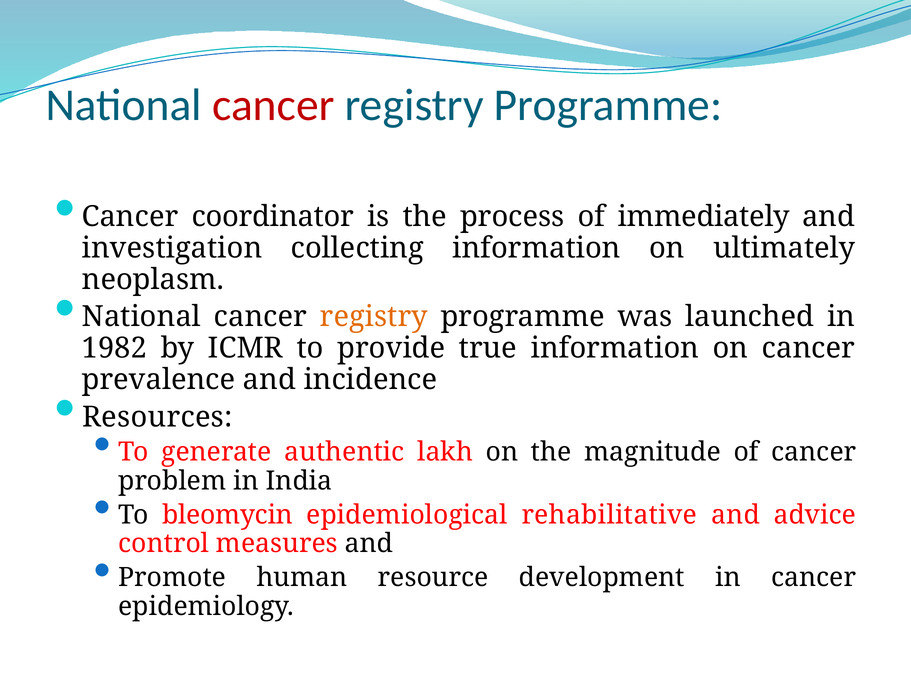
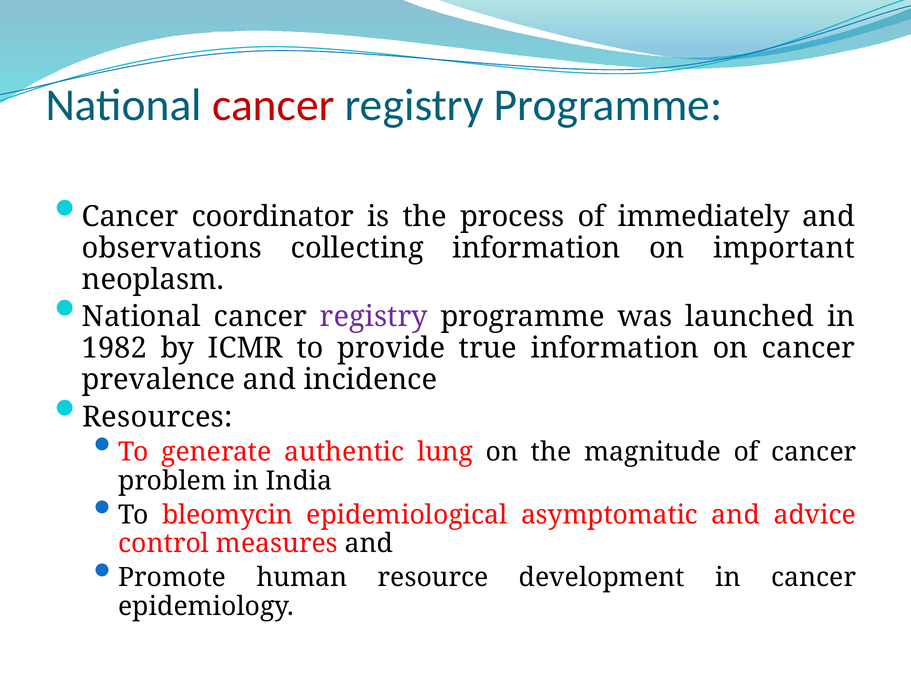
investigation: investigation -> observations (172, 248)
ultimately: ultimately -> important (784, 248)
registry colour: orange -> purple (374, 317)
lakh: lakh -> lung (445, 452)
rehabilitative: rehabilitative -> asymptomatic (610, 515)
